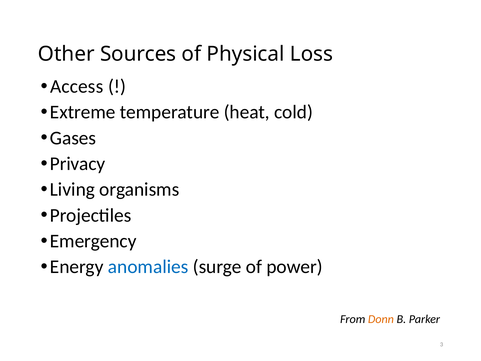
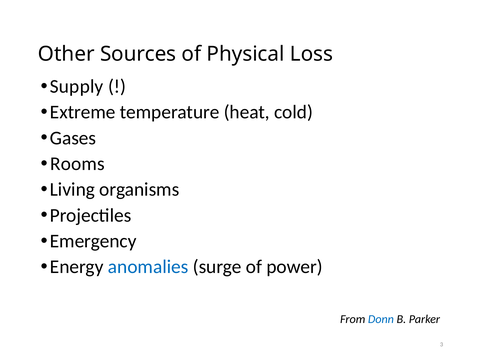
Access: Access -> Supply (77, 86)
Privacy: Privacy -> Rooms (77, 164)
Donn colour: orange -> blue (381, 319)
